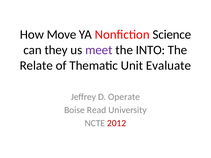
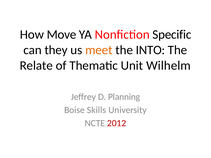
Science: Science -> Specific (172, 35)
meet colour: purple -> orange (99, 50)
Evaluate: Evaluate -> Wilhelm (168, 66)
Operate: Operate -> Planning (124, 97)
Read: Read -> Skills (97, 110)
